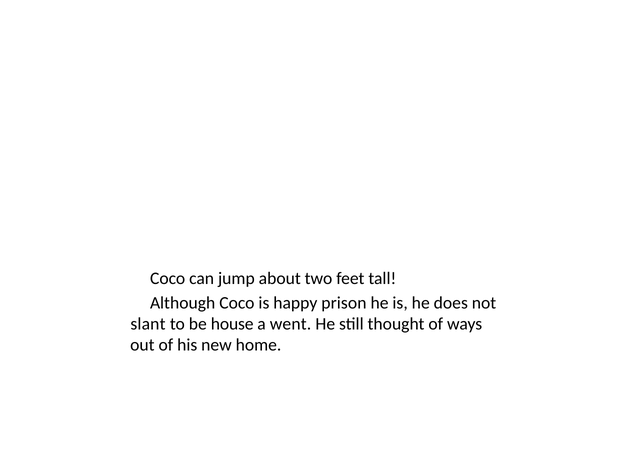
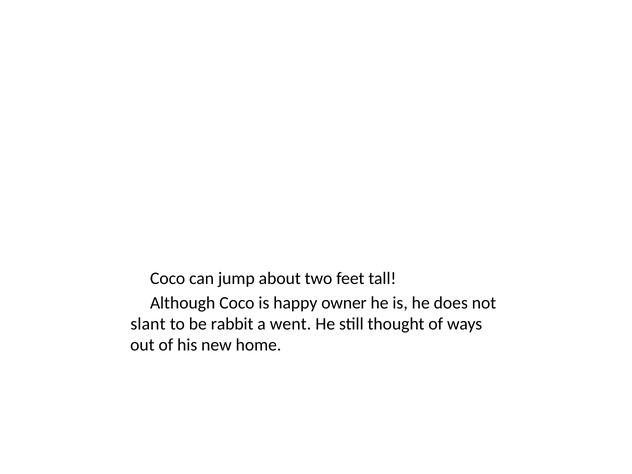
prison: prison -> owner (344, 303)
house: house -> rabbit (232, 324)
